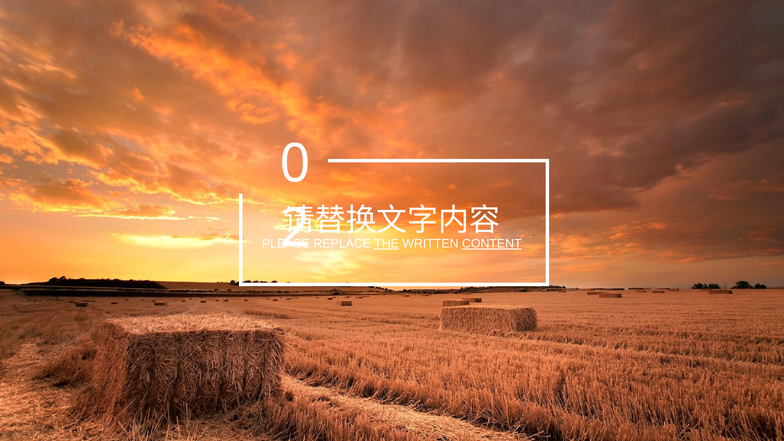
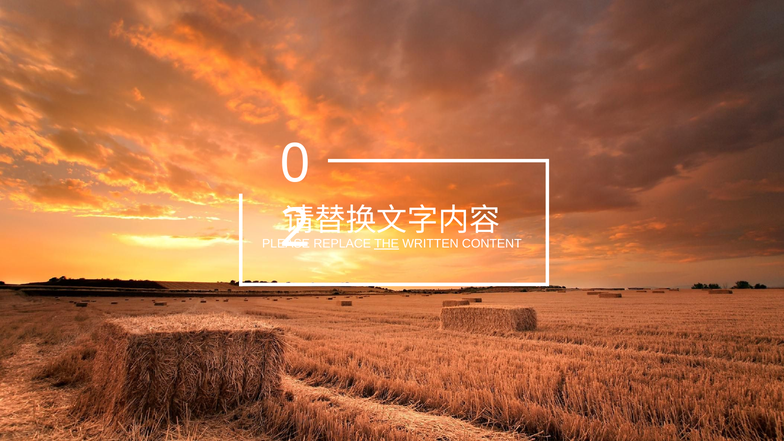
CONTENT underline: present -> none (492, 244)
